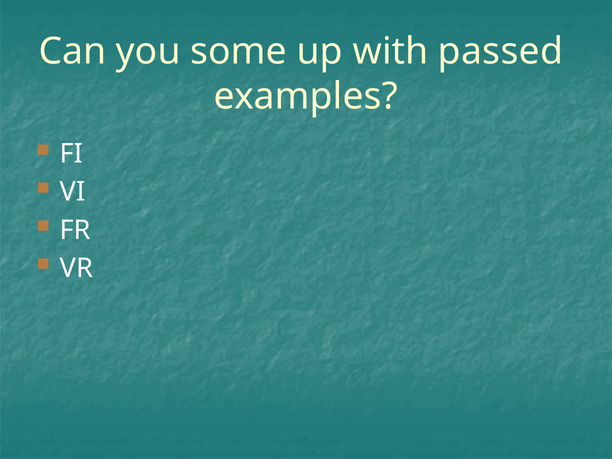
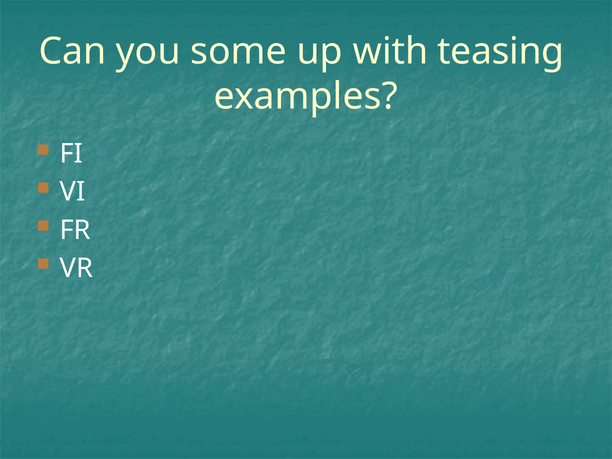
passed: passed -> teasing (501, 52)
